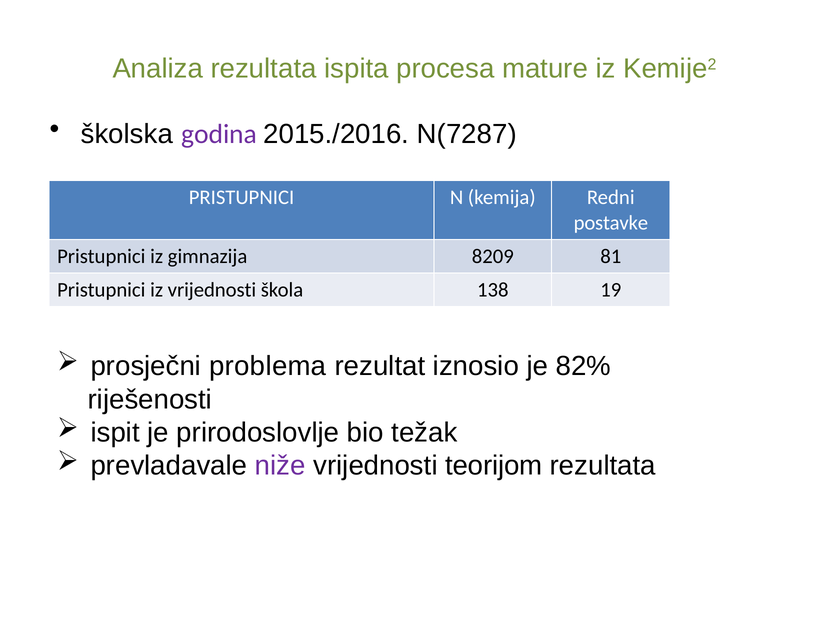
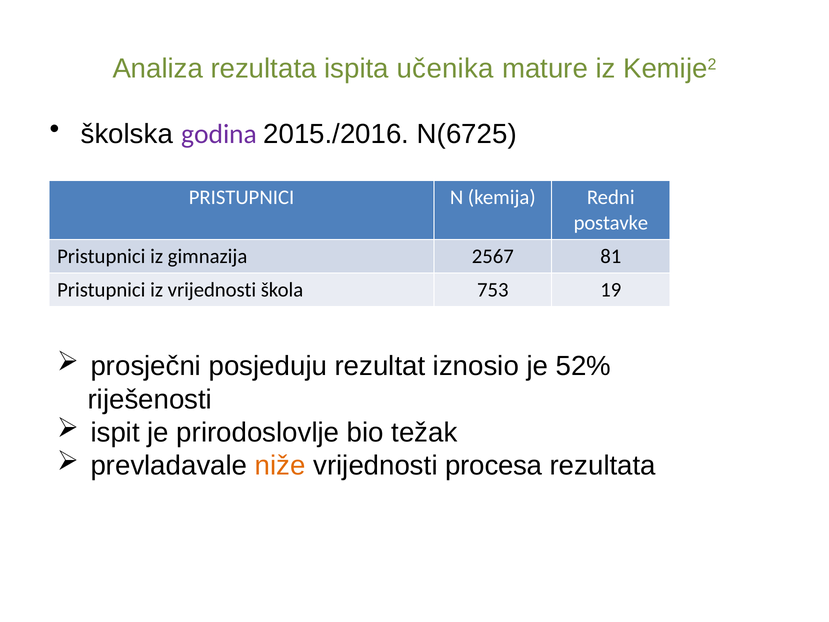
procesa: procesa -> učenika (445, 69)
N(7287: N(7287 -> N(6725 (467, 134)
8209: 8209 -> 2567 (493, 256)
138: 138 -> 753 (493, 290)
problema: problema -> posjeduju (268, 366)
82%: 82% -> 52% (583, 366)
niže colour: purple -> orange (280, 466)
teorijom: teorijom -> procesa (494, 466)
